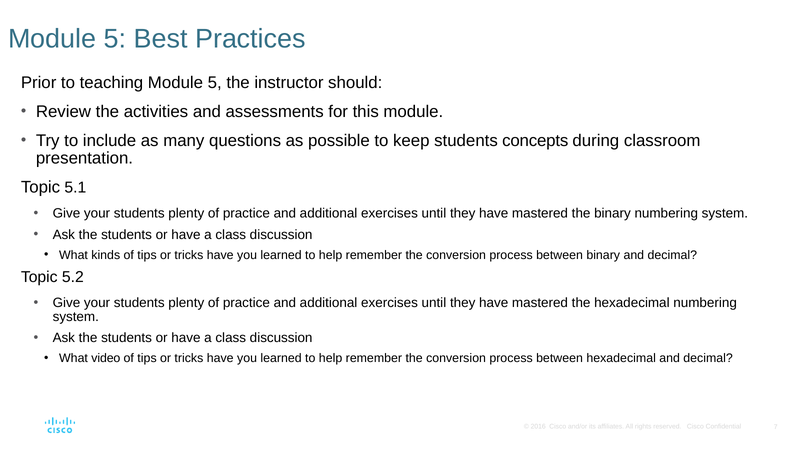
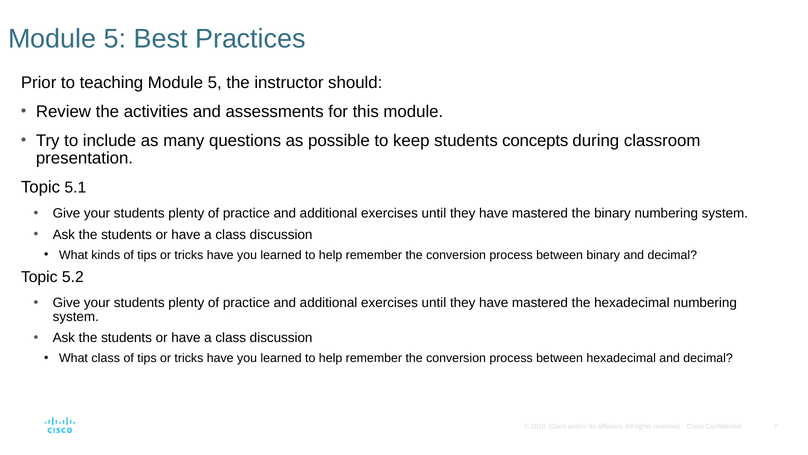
What video: video -> class (106, 358)
